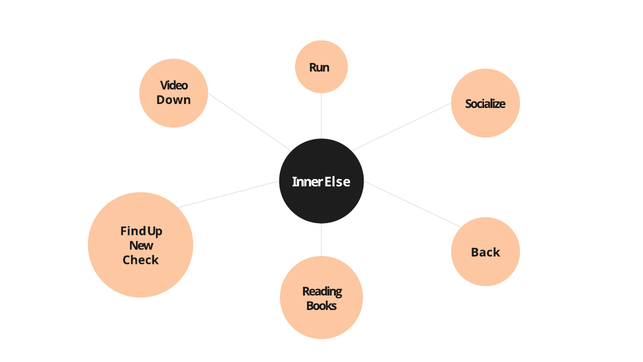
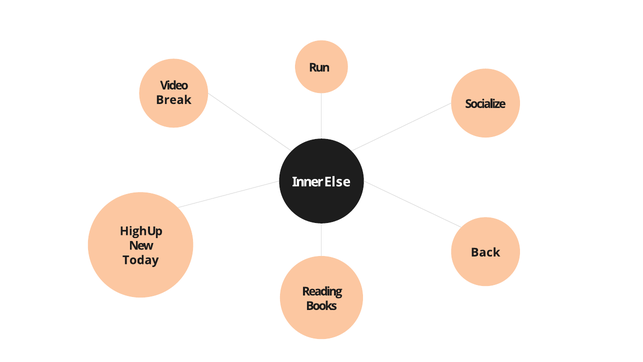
Down: Down -> Break (174, 100)
Find: Find -> High (133, 231)
Check: Check -> Today (141, 260)
